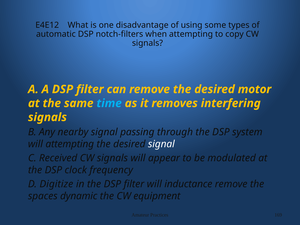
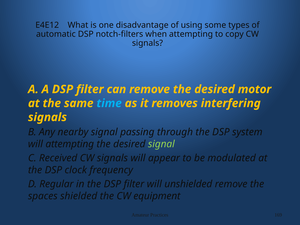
signal colour: white -> light green (161, 144)
Digitize: Digitize -> Regular (56, 184)
inductance: inductance -> unshielded (188, 184)
dynamic: dynamic -> shielded (79, 196)
